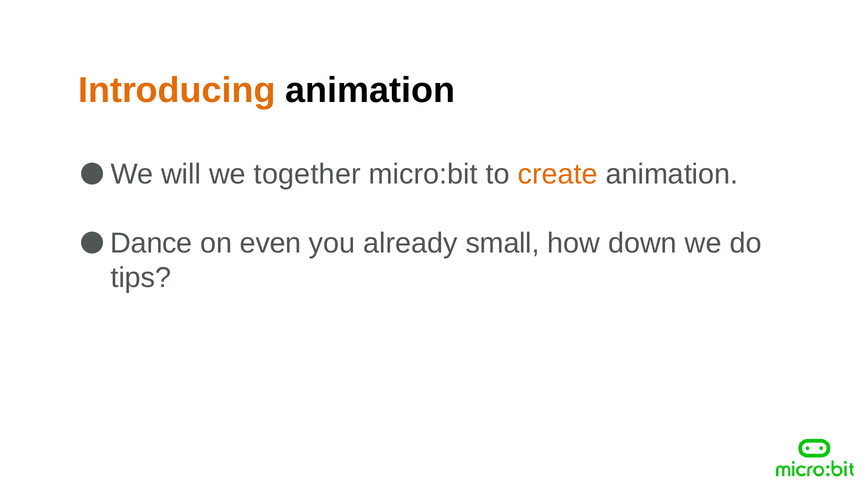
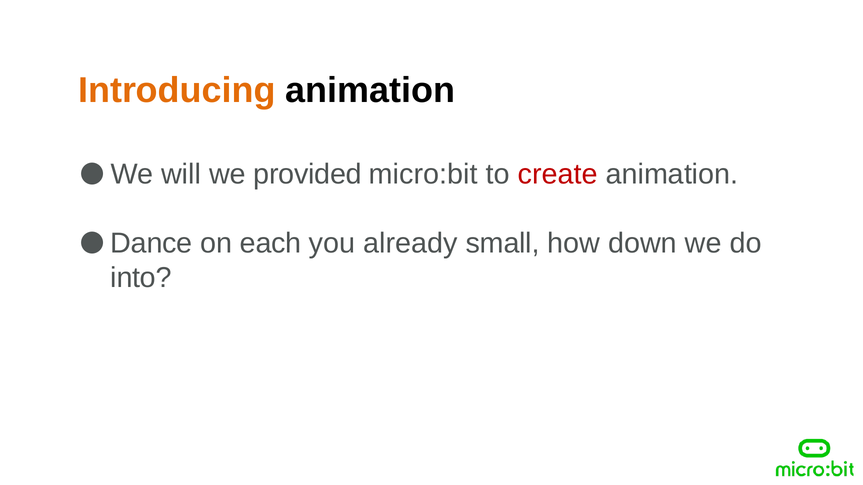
together: together -> provided (308, 174)
create colour: orange -> red (558, 174)
even: even -> each (271, 244)
tips: tips -> into (141, 278)
